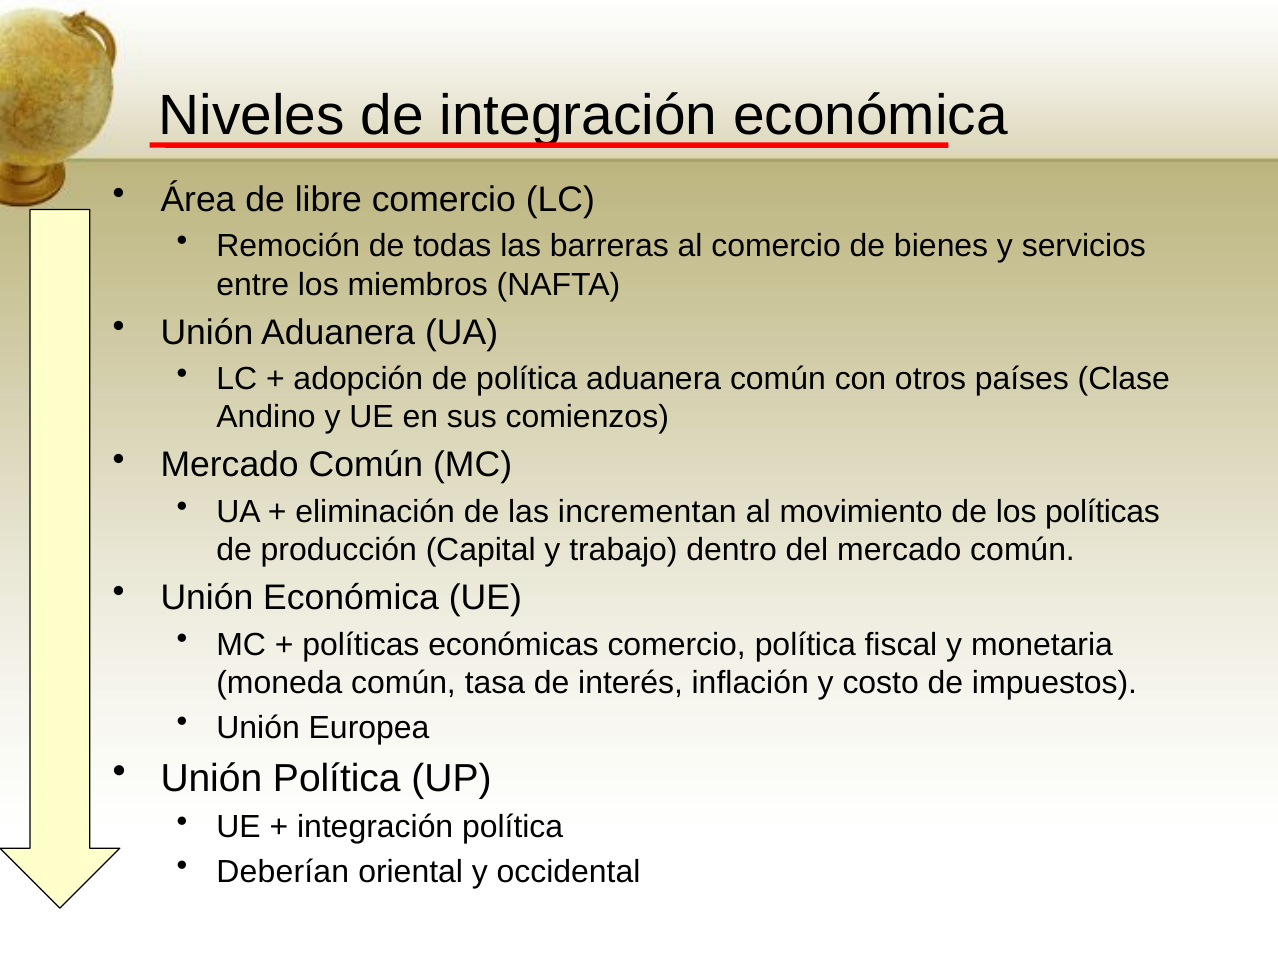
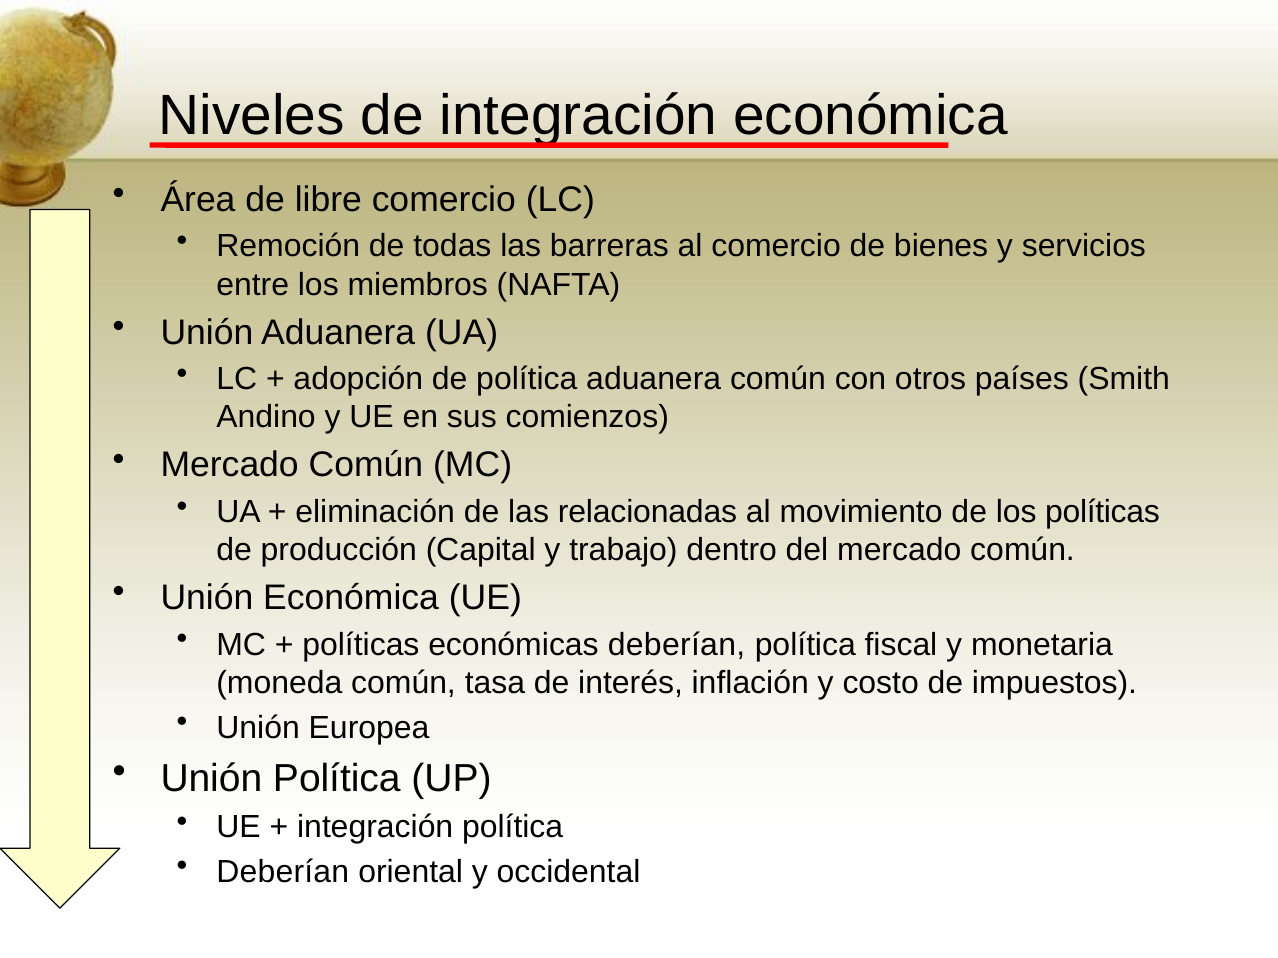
Clase: Clase -> Smith (1124, 379)
incrementan: incrementan -> relacionadas (648, 512)
económicas comercio: comercio -> deberían (677, 645)
